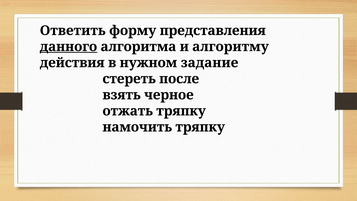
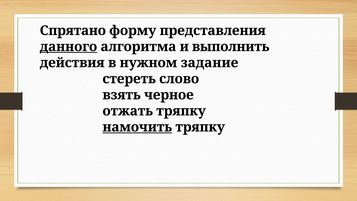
Ответить: Ответить -> Спрятано (73, 31)
алгоритму: алгоритму -> выполнить (231, 47)
после: после -> слово (179, 79)
намочить underline: none -> present (137, 127)
